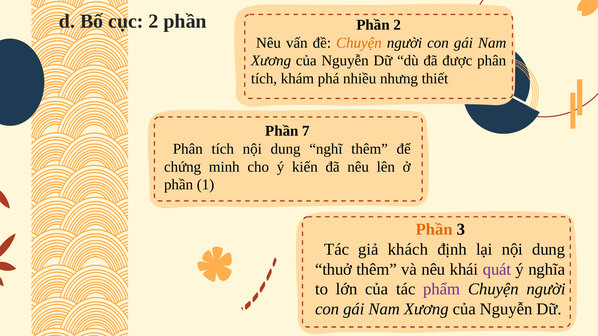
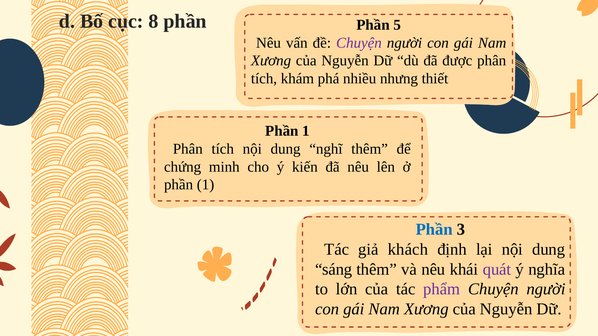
cục 2: 2 -> 8 (154, 21)
Phần 2: 2 -> 5 (397, 25)
Chuyện colour: orange -> purple (359, 43)
7: 7 -> 1 (306, 131)
Phần colour: orange -> blue (434, 230)
thuở: thuở -> sáng (334, 270)
